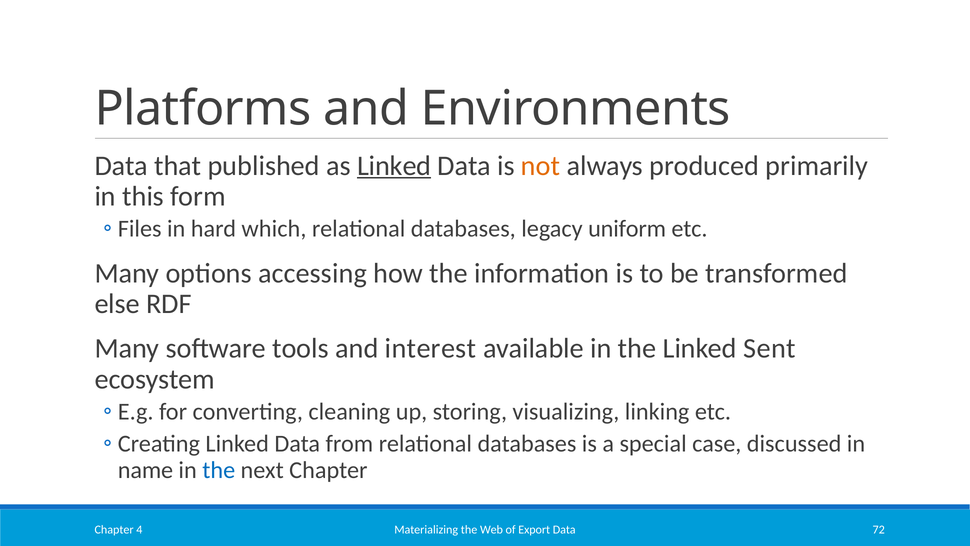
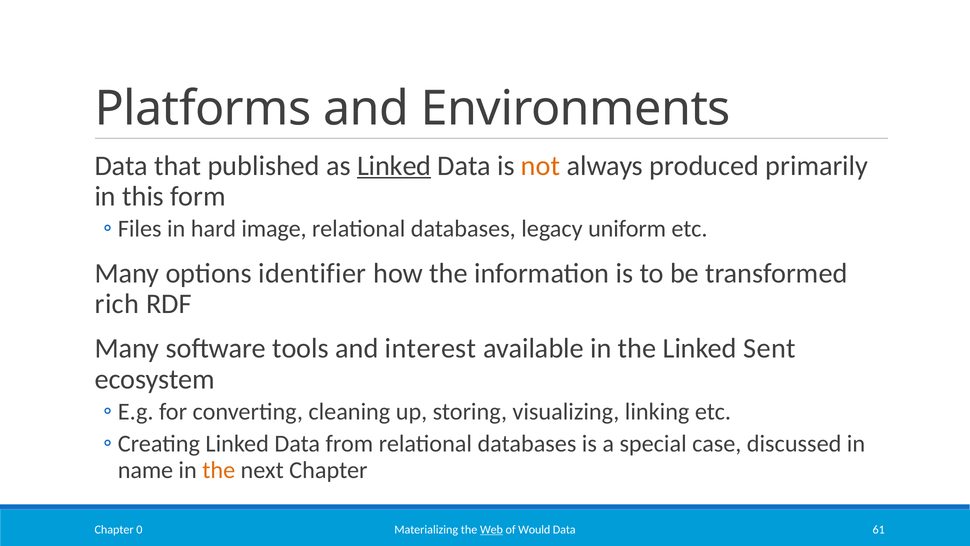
which: which -> image (274, 229)
accessing: accessing -> identifier (312, 273)
else: else -> rich (117, 304)
the colour: blue -> orange (219, 470)
Web underline: none -> present (492, 529)
Export: Export -> Would (534, 529)
72: 72 -> 61 (879, 529)
4: 4 -> 0 (139, 529)
